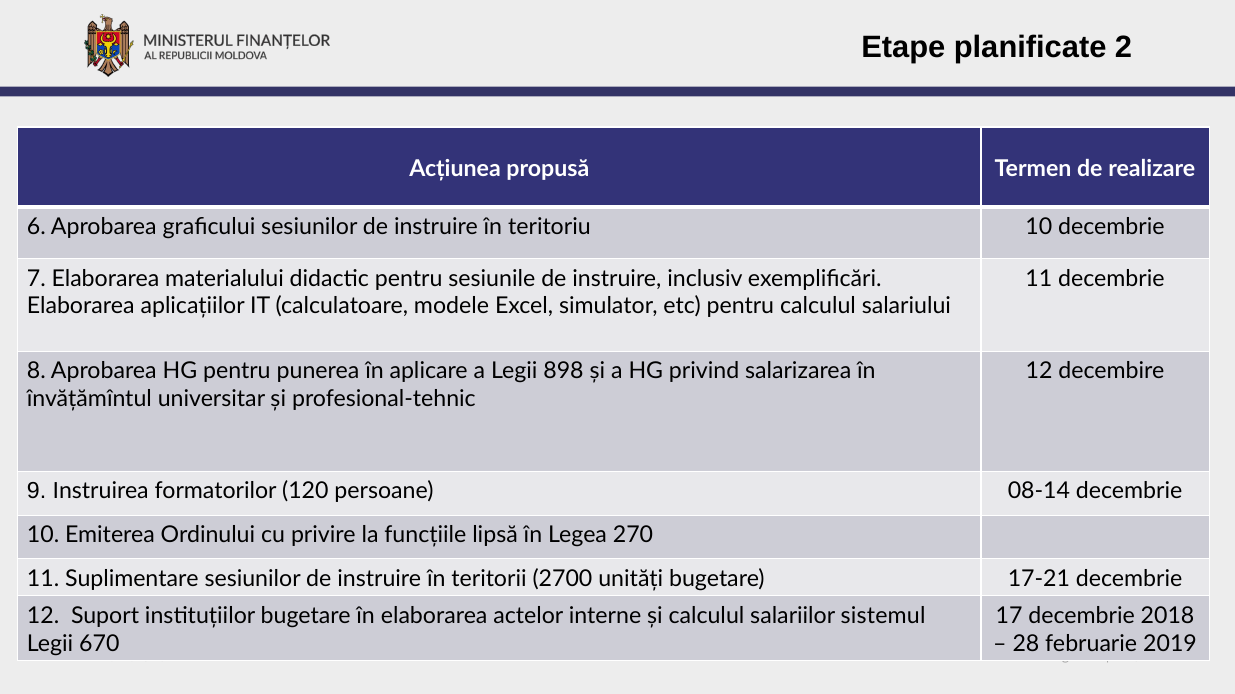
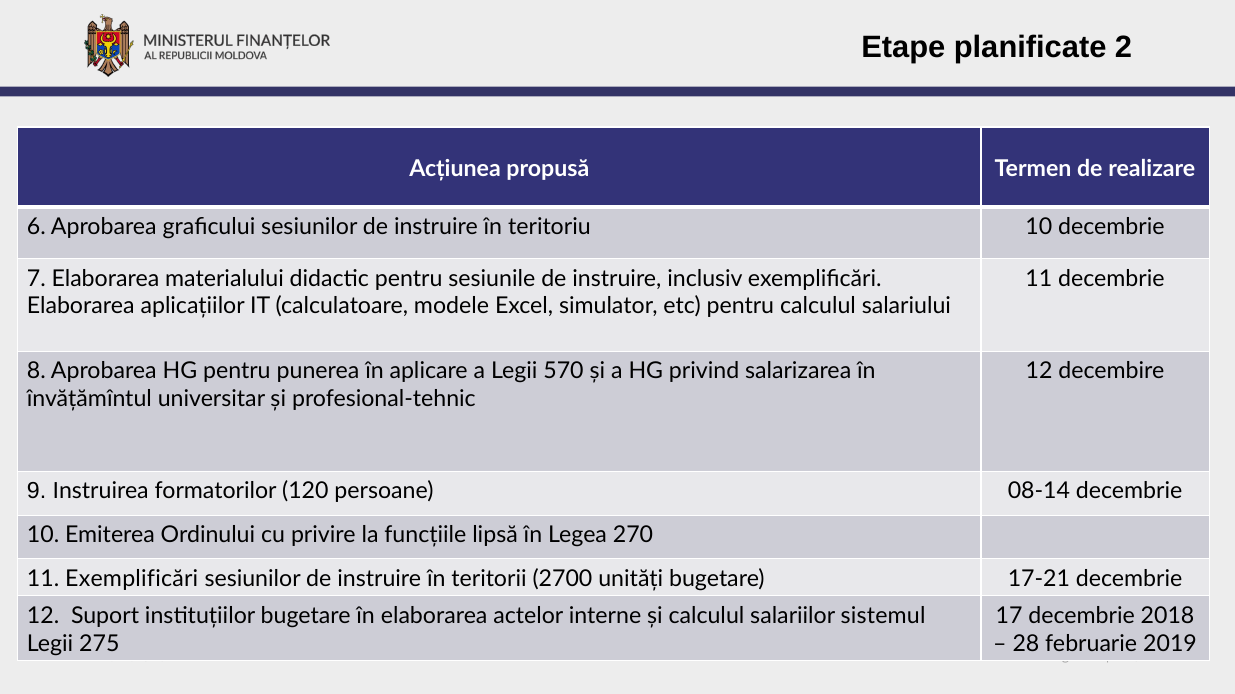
898: 898 -> 570 (563, 371)
11 Suplimentare: Suplimentare -> Exemplificări (132, 579)
670: 670 -> 275 (99, 644)
